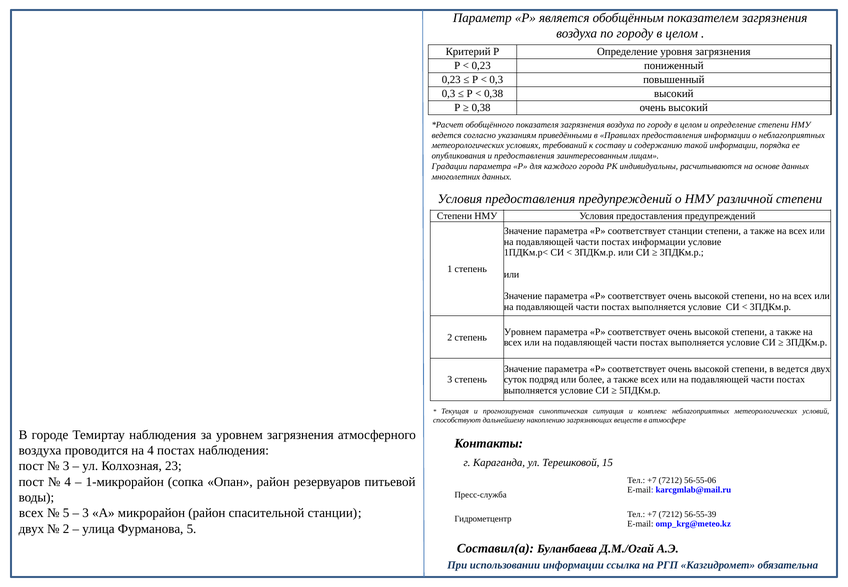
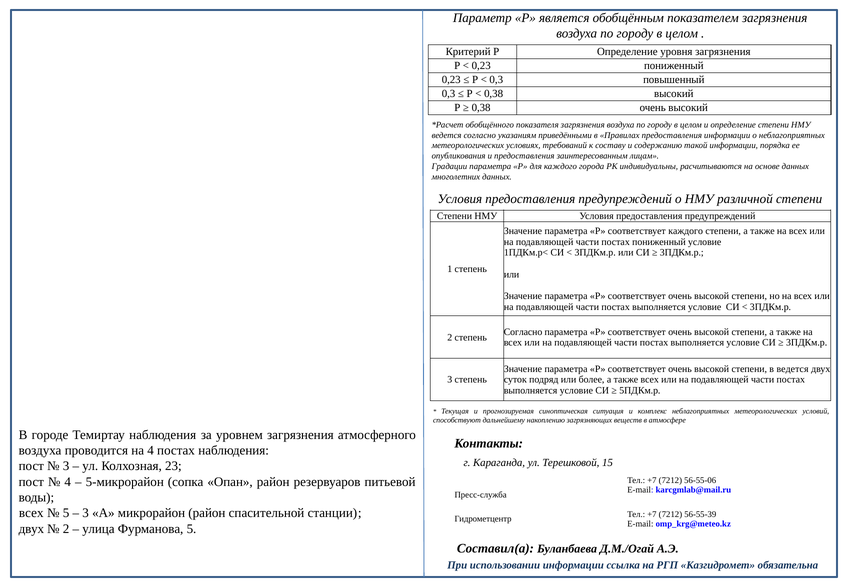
соответствует станции: станции -> каждого (686, 231)
постах информации: информации -> пониженный (659, 242)
Уровнем: Уровнем -> Согласно (523, 332)
1-микрорайон: 1-микрорайон -> 5-микрорайон (125, 482)
